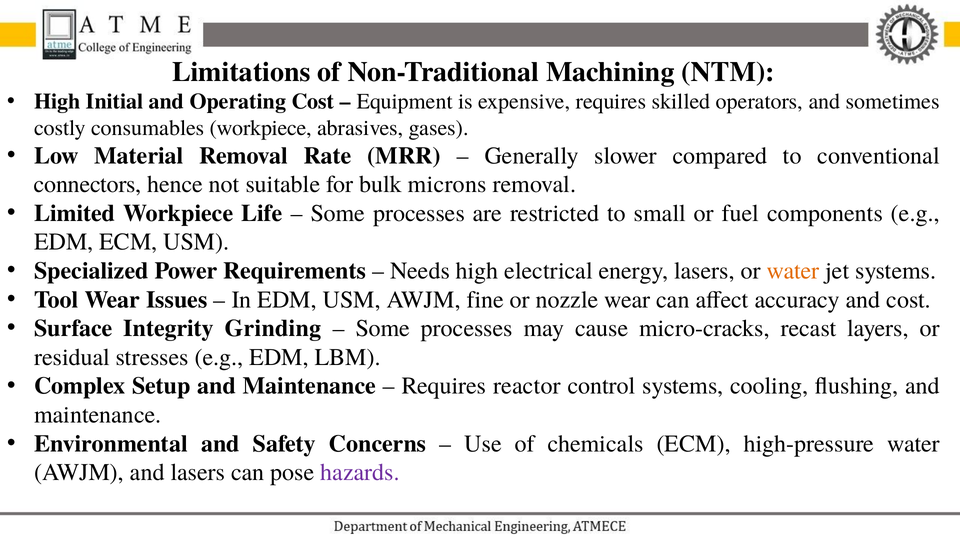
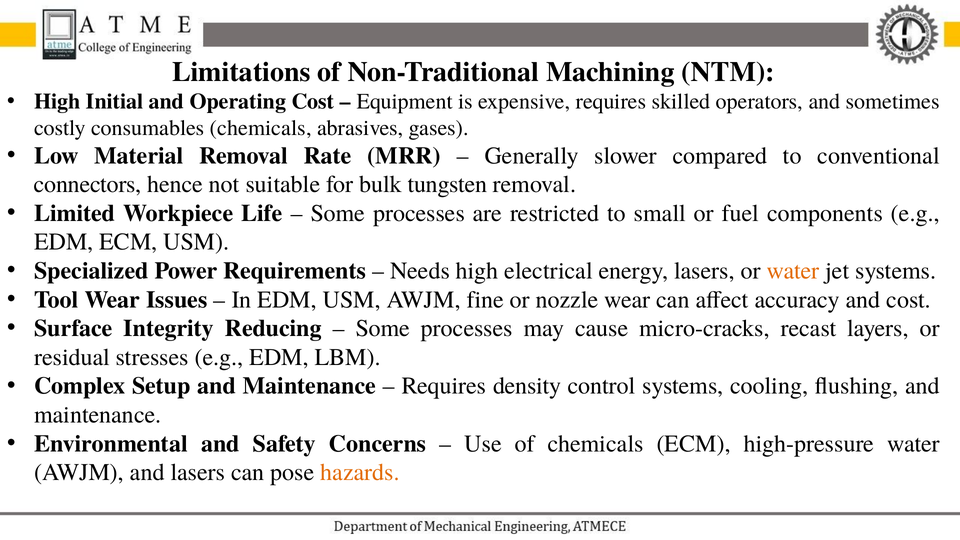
consumables workpiece: workpiece -> chemicals (261, 128)
microns: microns -> tungsten (448, 184)
Grinding: Grinding -> Reducing (273, 328)
reactor: reactor -> density (527, 386)
hazards colour: purple -> orange (360, 472)
